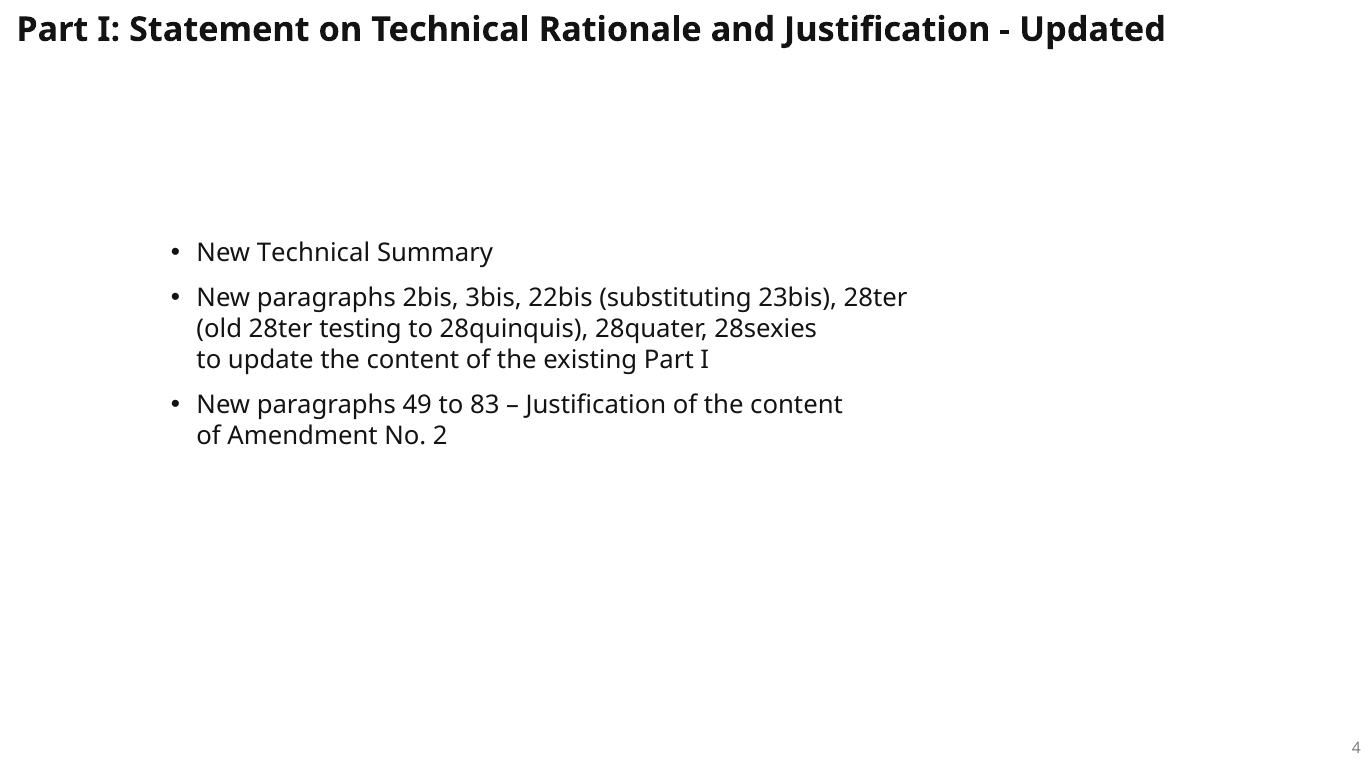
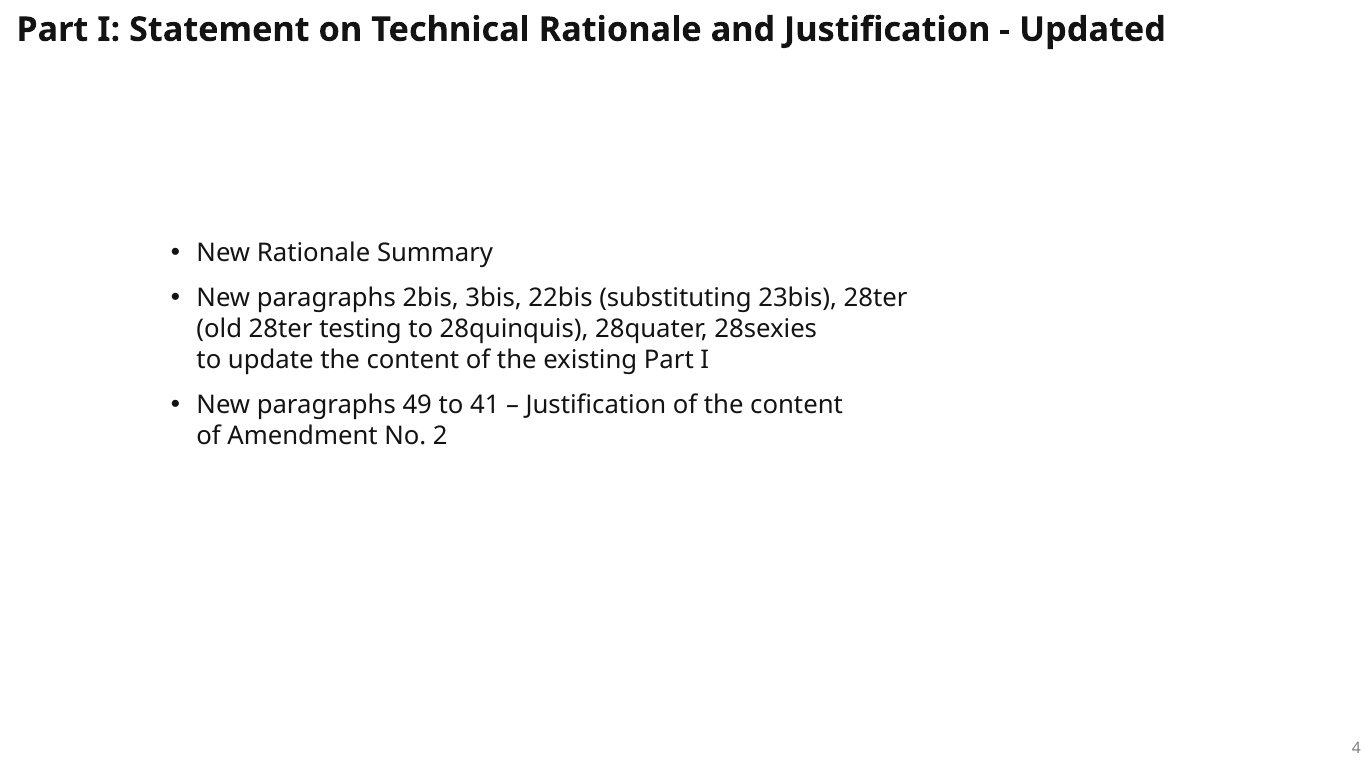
New Technical: Technical -> Rationale (314, 253)
83: 83 -> 41 (485, 405)
